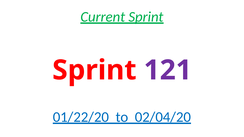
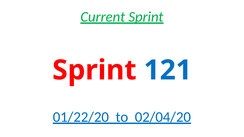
121 colour: purple -> blue (168, 70)
